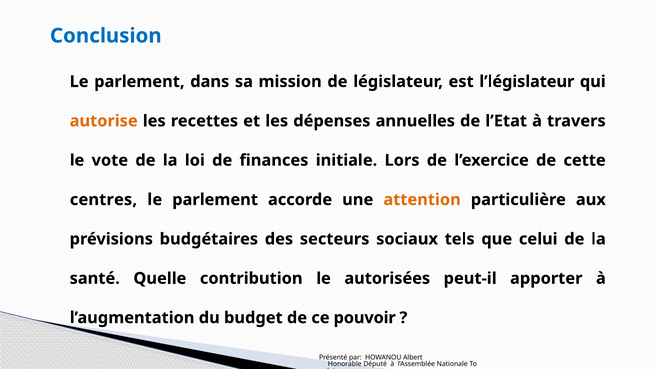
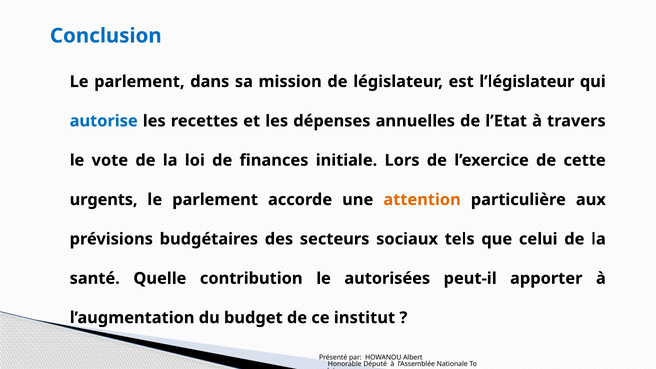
autorise colour: orange -> blue (104, 121)
centres: centres -> urgents (104, 200)
pouvoir: pouvoir -> institut (365, 318)
